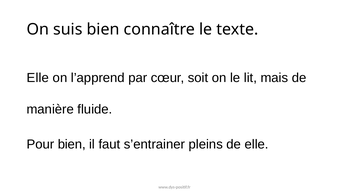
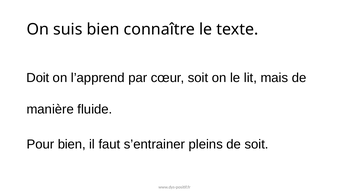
Elle: Elle -> Doit (38, 78)
de elle: elle -> soit (257, 144)
